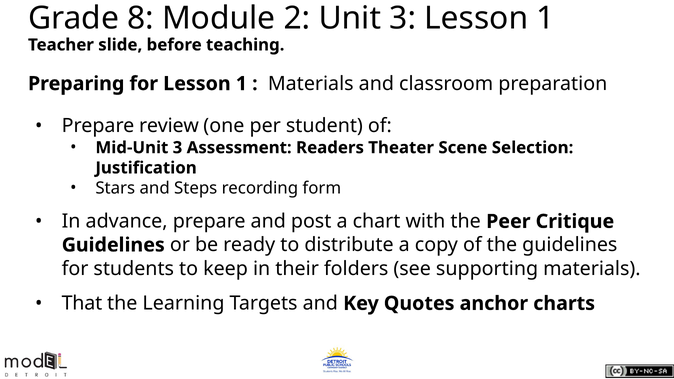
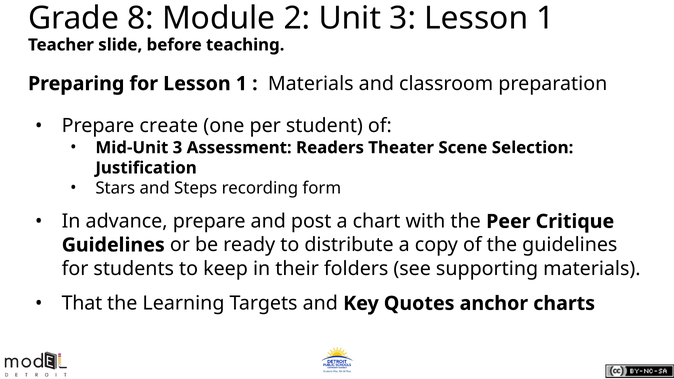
review: review -> create (169, 126)
